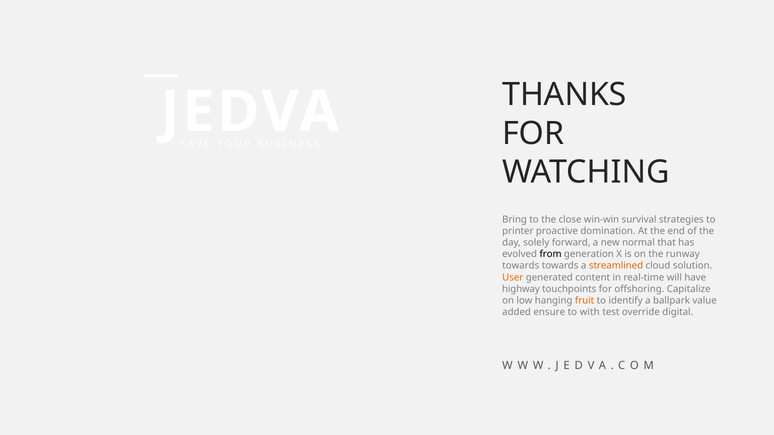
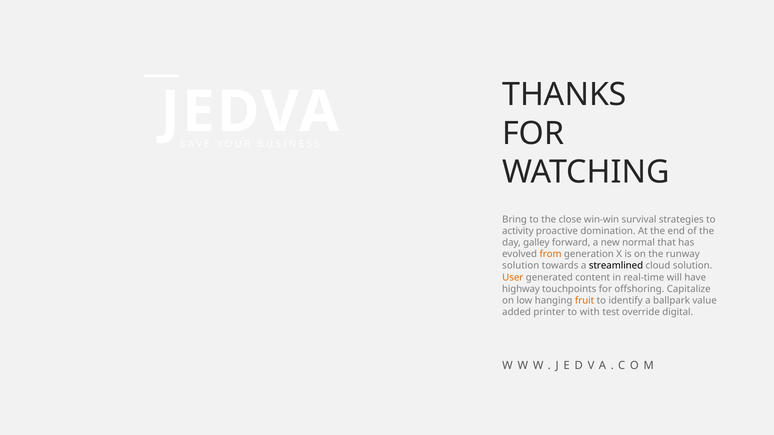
printer: printer -> activity (518, 231)
solely: solely -> galley (536, 243)
from colour: black -> orange (551, 254)
towards: towards -> solution (521, 266)
streamlined colour: orange -> black (616, 266)
ensure: ensure -> printer (549, 312)
